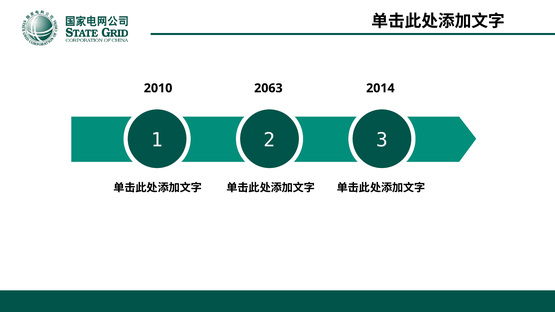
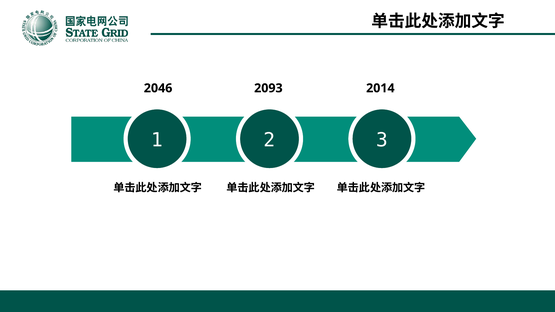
2010: 2010 -> 2046 (158, 88)
2063: 2063 -> 2093 (268, 88)
